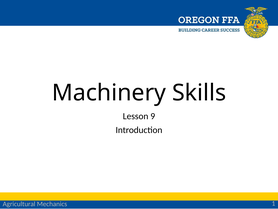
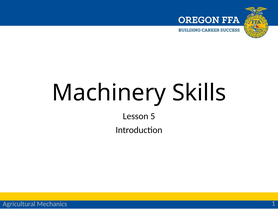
9: 9 -> 5 (153, 116)
